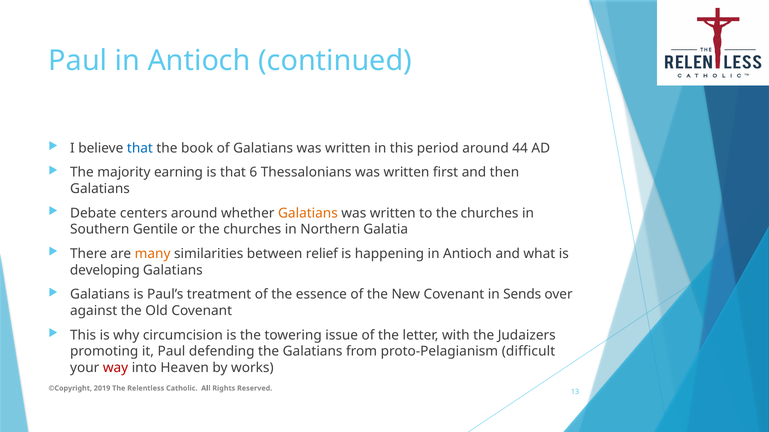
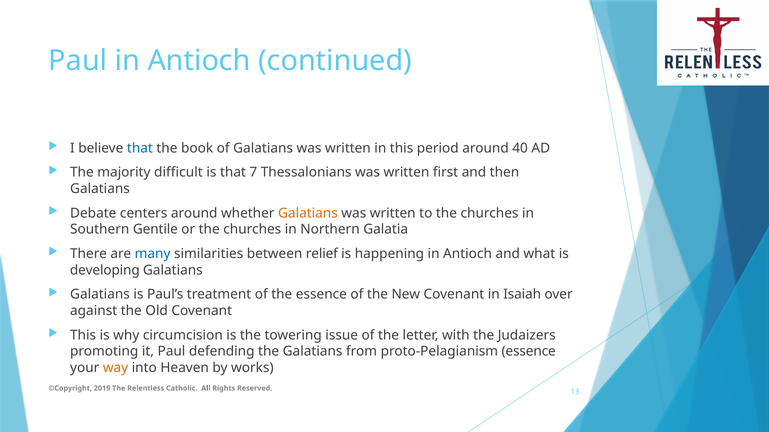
44: 44 -> 40 (520, 148)
earning: earning -> difficult (178, 173)
6: 6 -> 7 (253, 173)
many colour: orange -> blue (153, 254)
Sends: Sends -> Isaiah (522, 295)
proto-Pelagianism difficult: difficult -> essence (529, 352)
way colour: red -> orange (116, 368)
